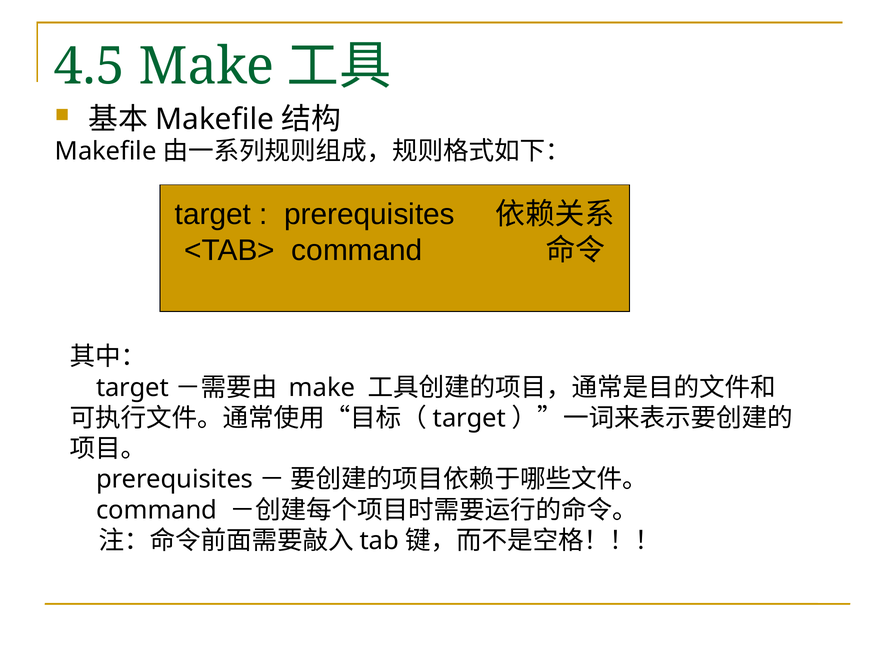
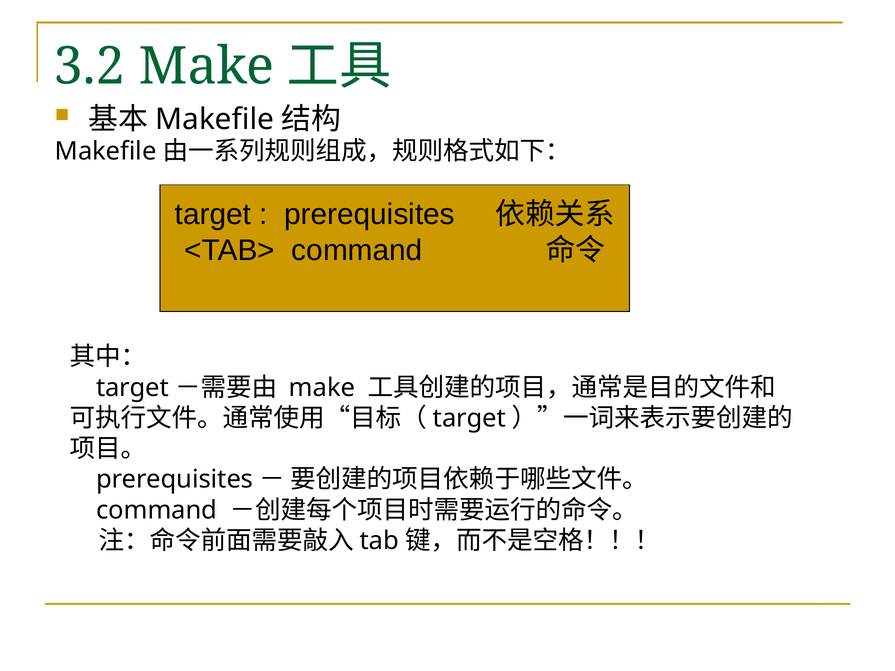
4.5: 4.5 -> 3.2 (89, 67)
